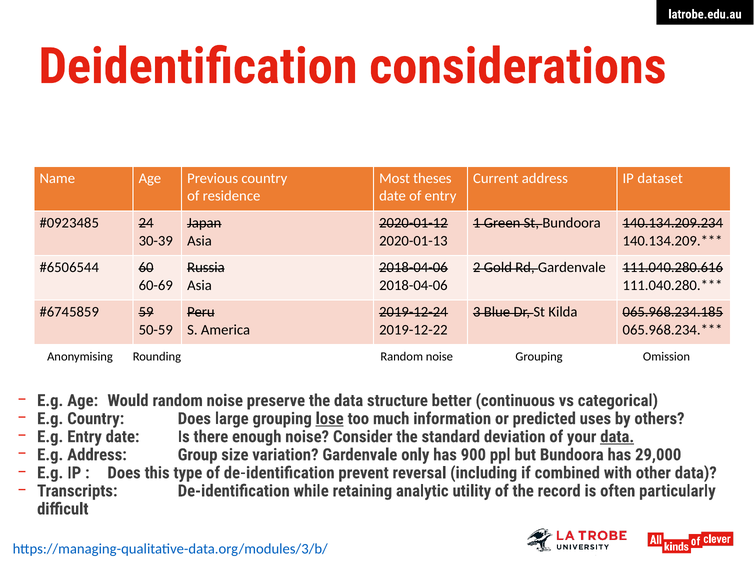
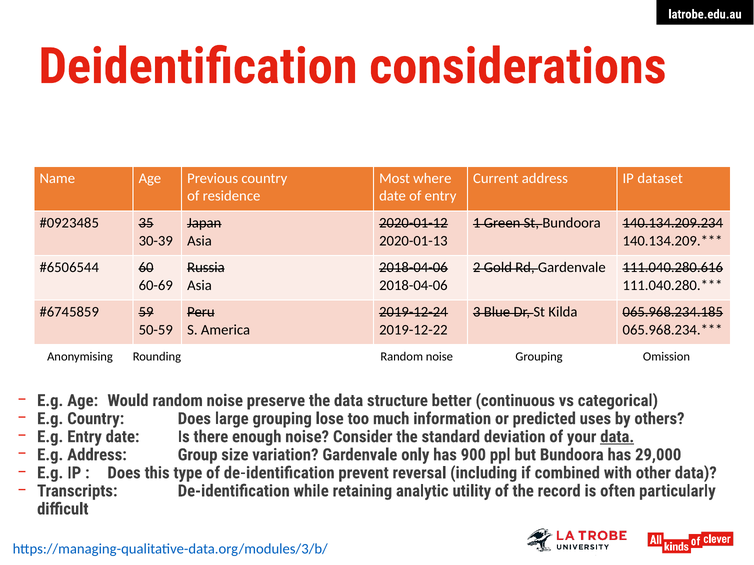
theses: theses -> where (432, 178)
24: 24 -> 35 (146, 223)
lose underline: present -> none (330, 419)
